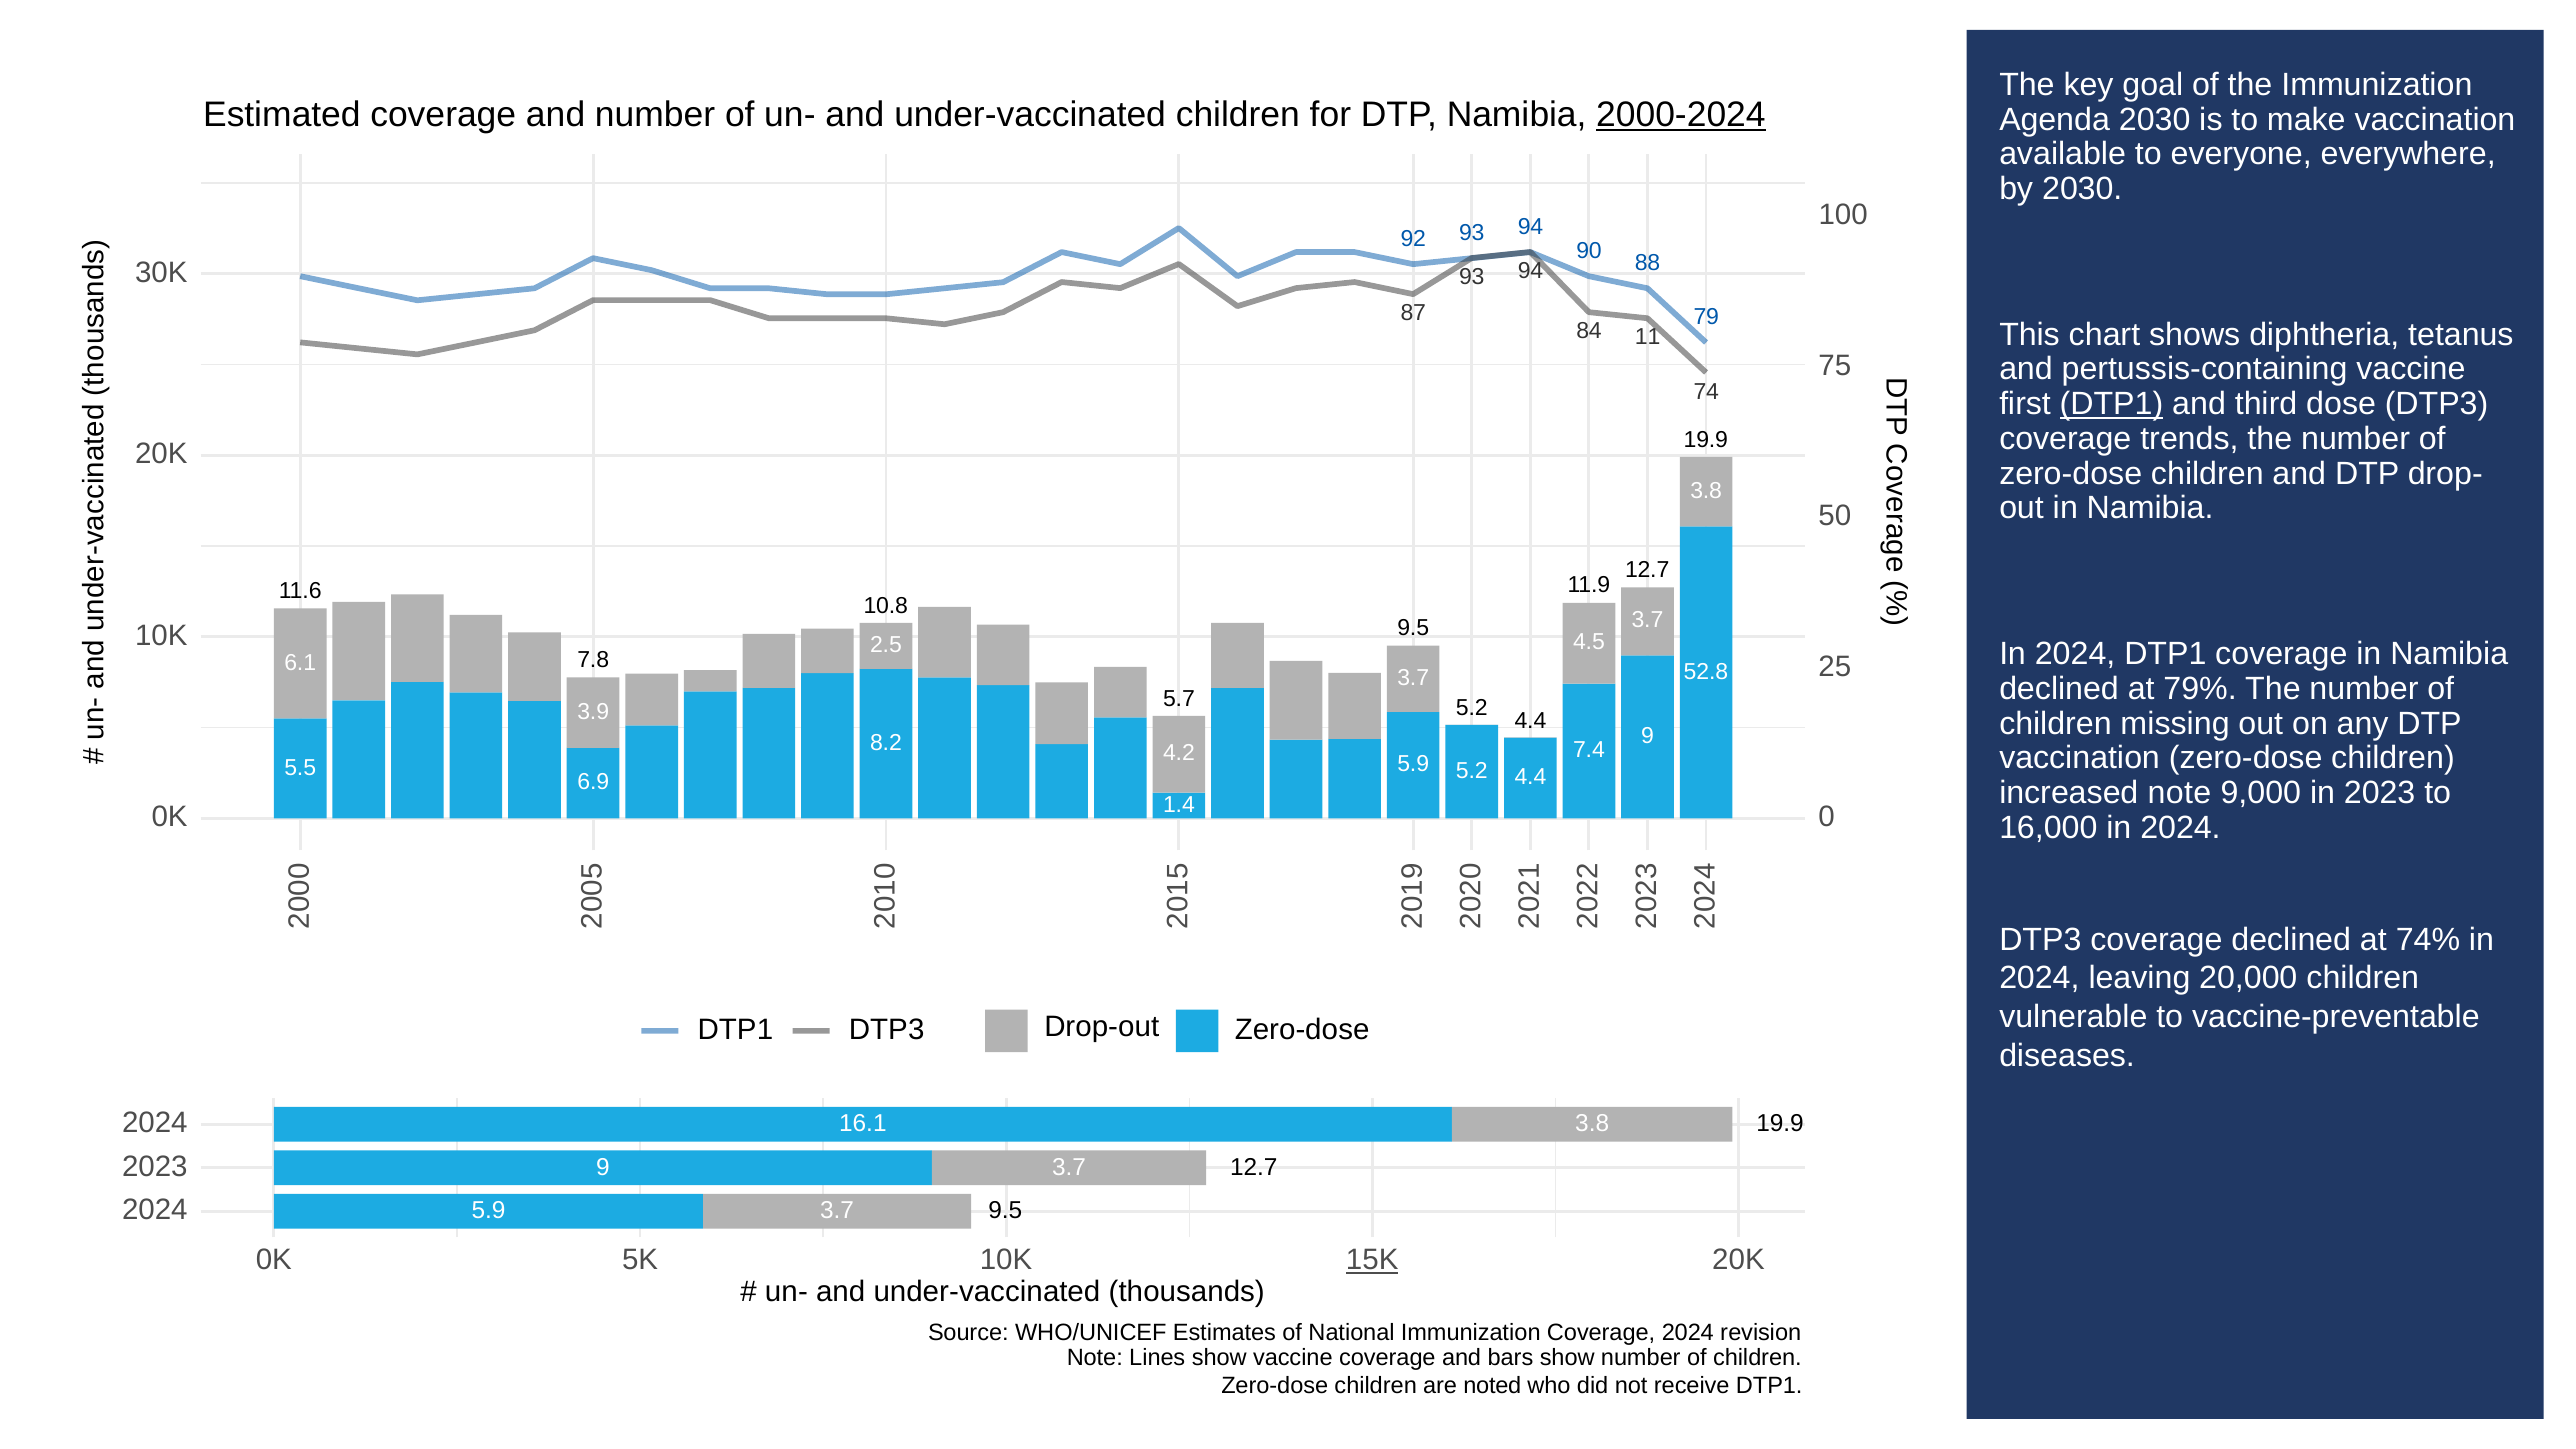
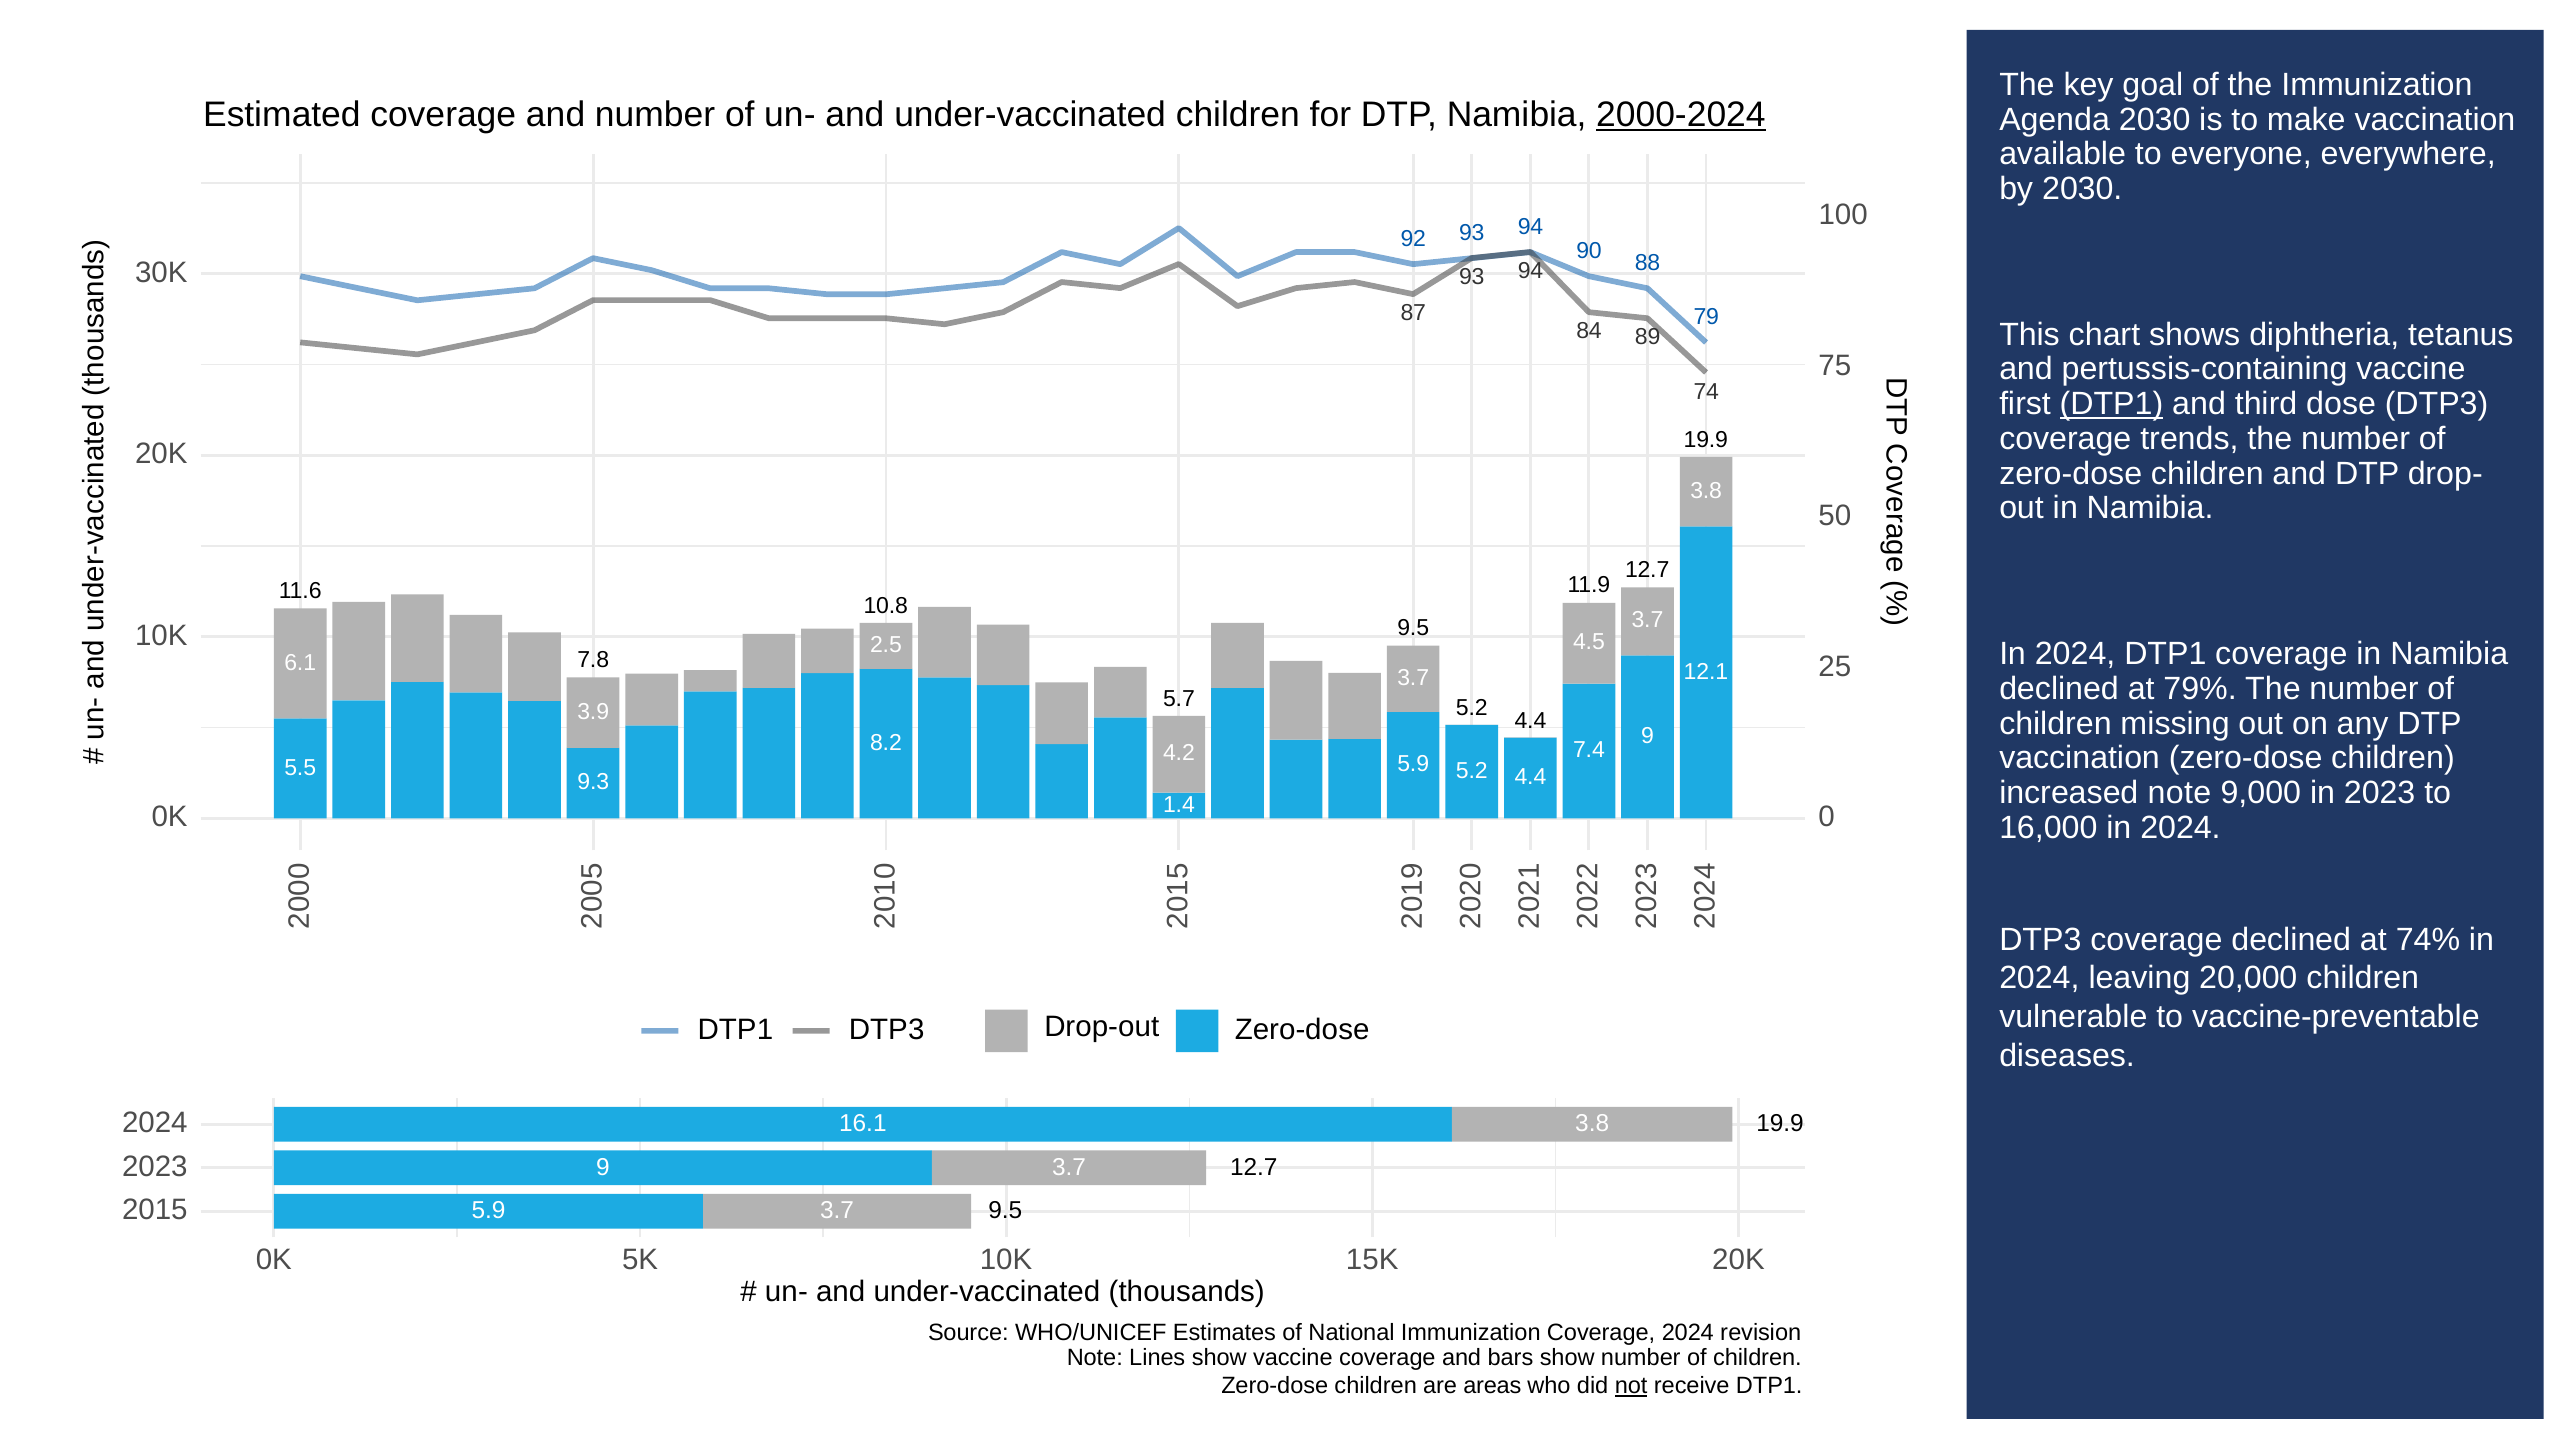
11: 11 -> 89 (1648, 337)
52.8: 52.8 -> 12.1 (1706, 671)
6.9: 6.9 -> 9.3 (593, 782)
2024: 2024 -> 2015 (155, 1210)
15K underline: present -> none (1372, 1260)
noted: noted -> areas (1492, 1386)
not underline: none -> present (1631, 1386)
